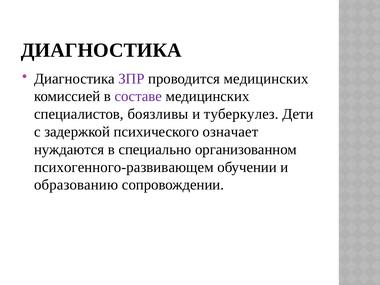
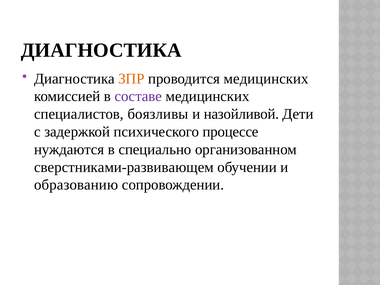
ЗПР colour: purple -> orange (131, 79)
туберкулез: туберкулез -> назойливой (241, 114)
означает: означает -> процессе (231, 132)
психогенного-развивающем: психогенного-развивающем -> сверстниками-развивающем (124, 167)
